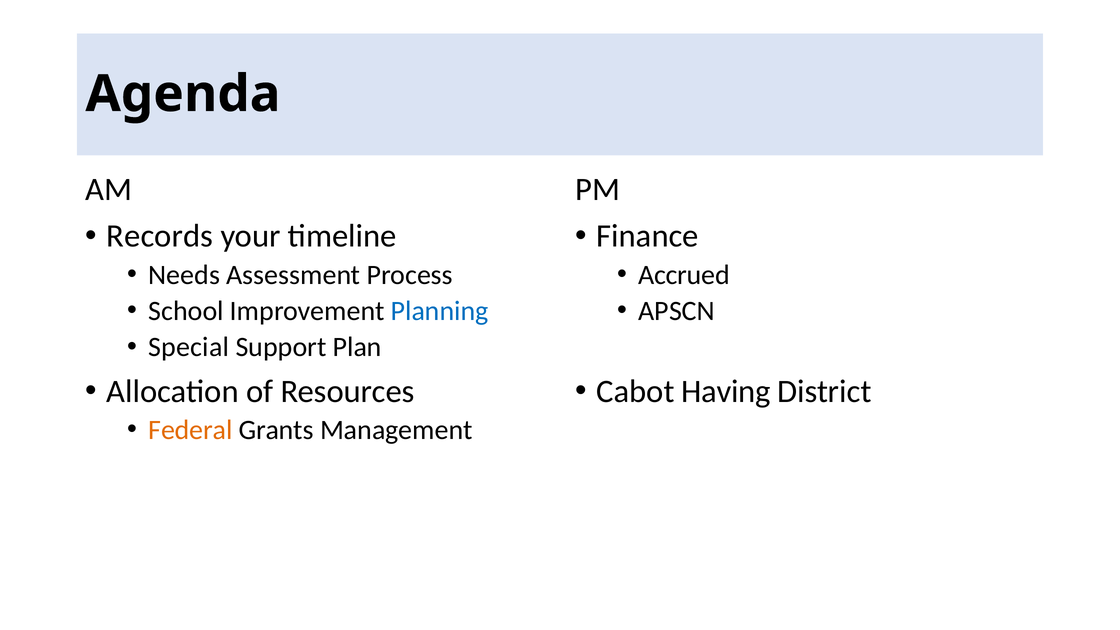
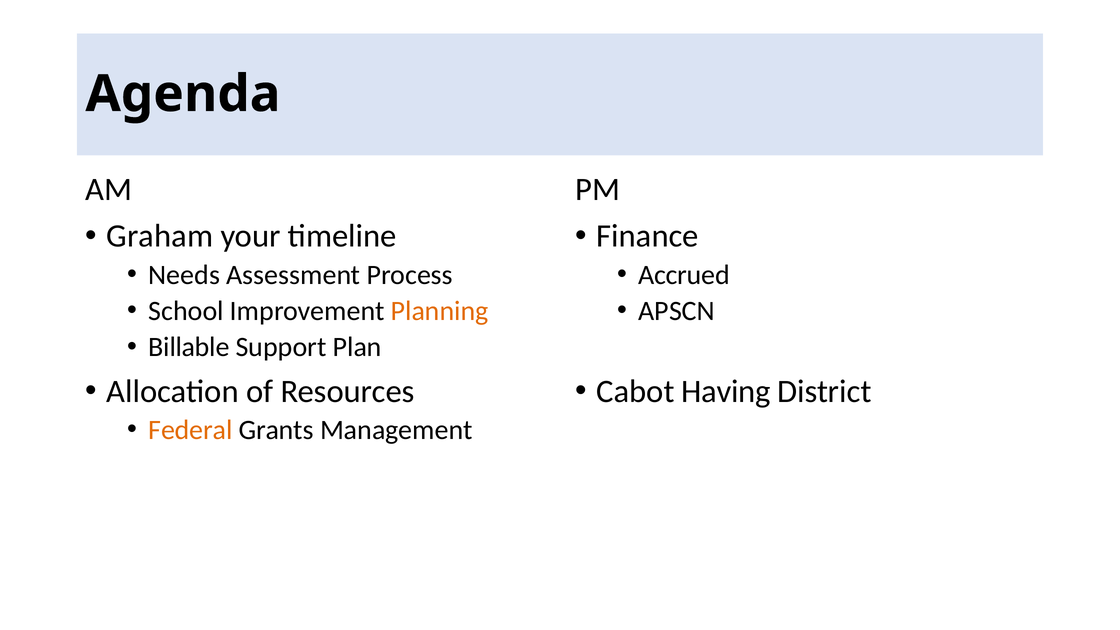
Records: Records -> Graham (160, 236)
Planning colour: blue -> orange (440, 311)
Special: Special -> Billable (189, 347)
